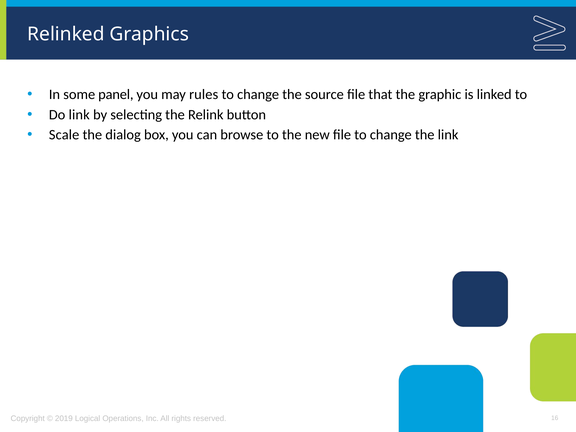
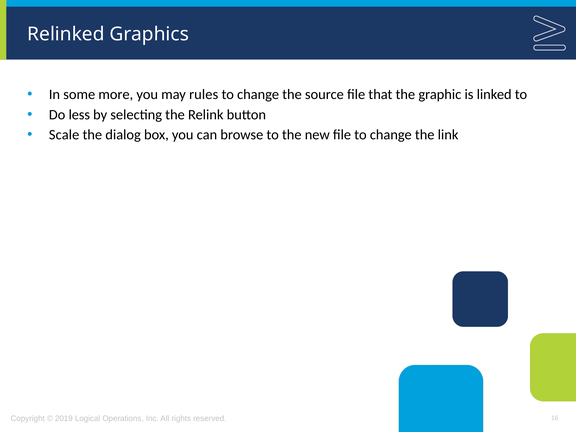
panel: panel -> more (116, 95)
Do link: link -> less (79, 115)
